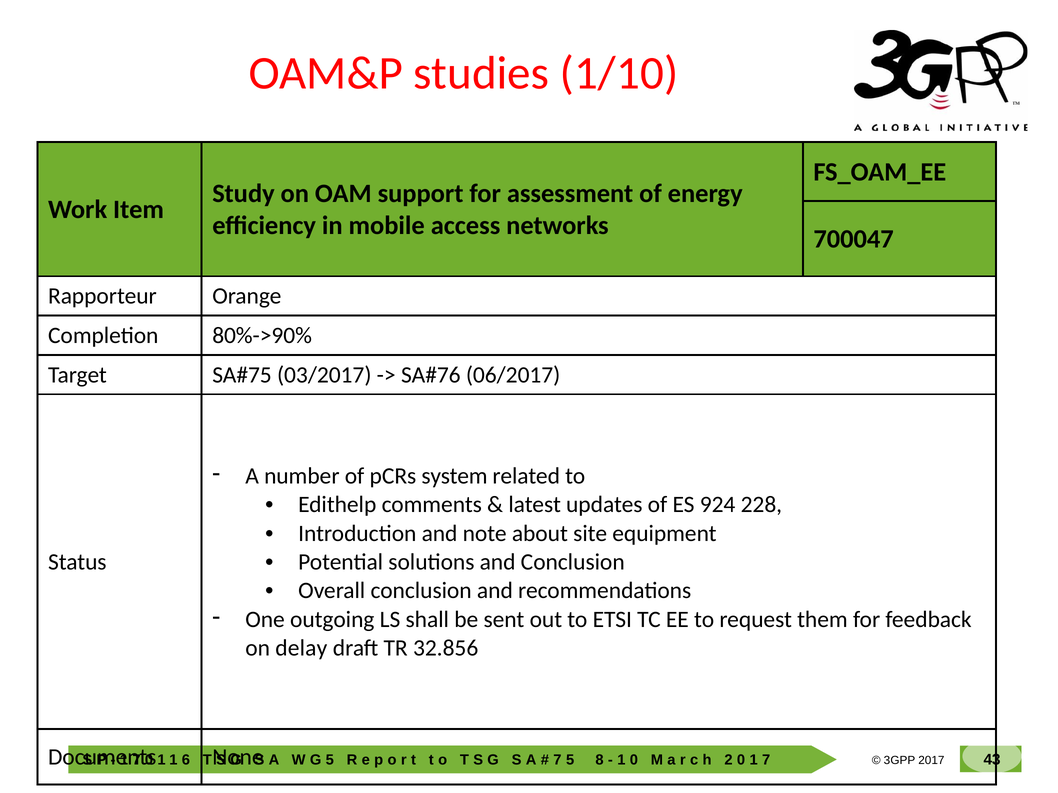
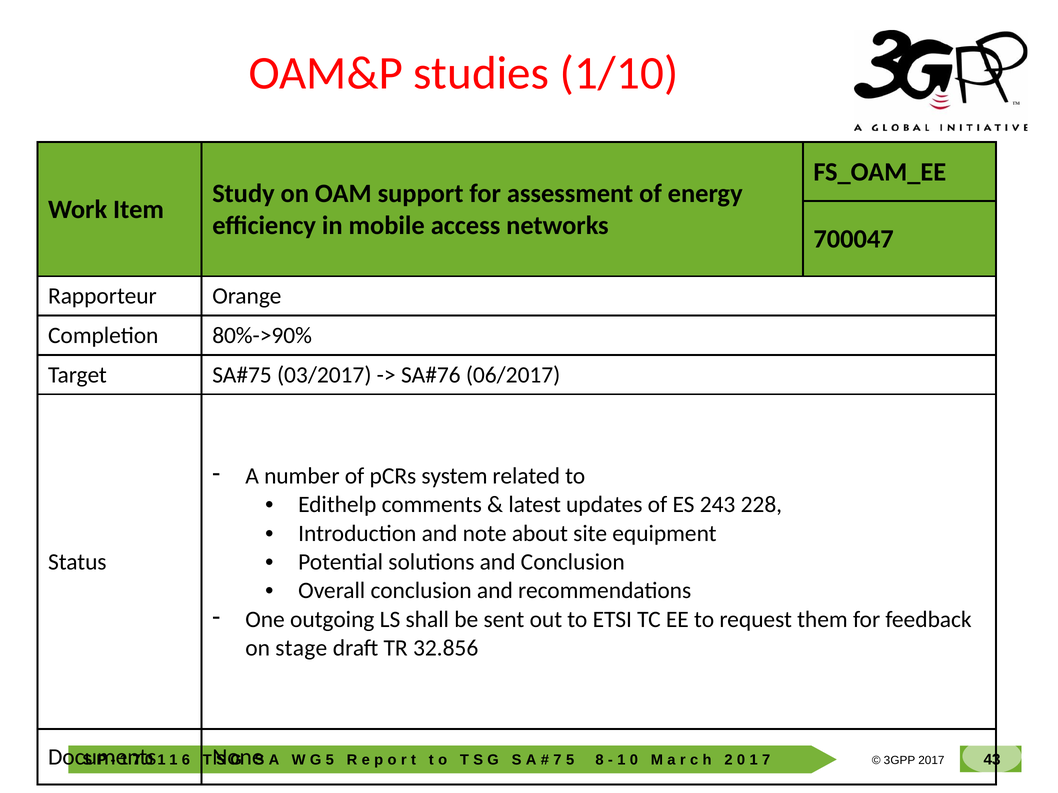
924: 924 -> 243 (718, 505)
delay: delay -> stage (301, 649)
